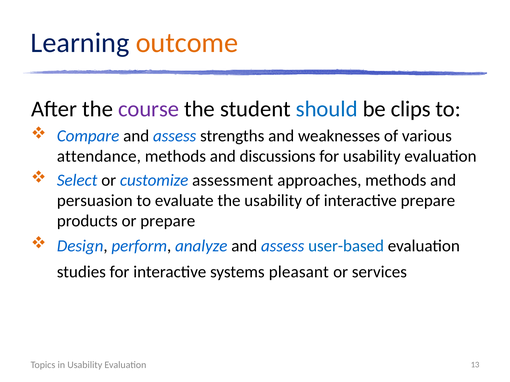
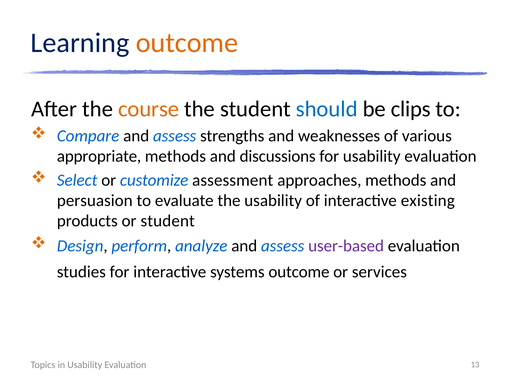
course colour: purple -> orange (149, 109)
attendance: attendance -> appropriate (99, 157)
interactive prepare: prepare -> existing (428, 201)
or prepare: prepare -> student (168, 221)
user-based colour: blue -> purple (346, 246)
systems pleasant: pleasant -> outcome (299, 272)
